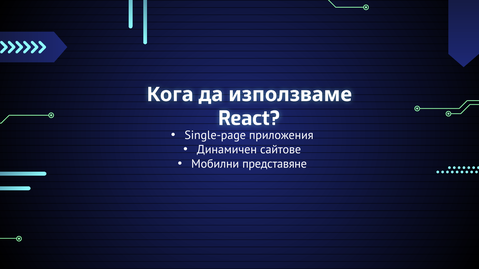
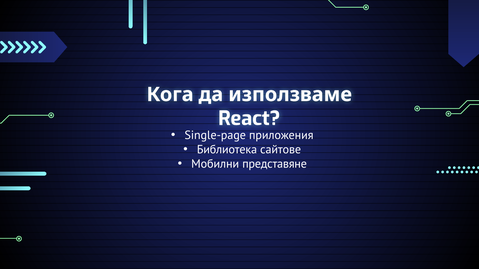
Динамичен: Динамичен -> Библиотека (227, 150)
